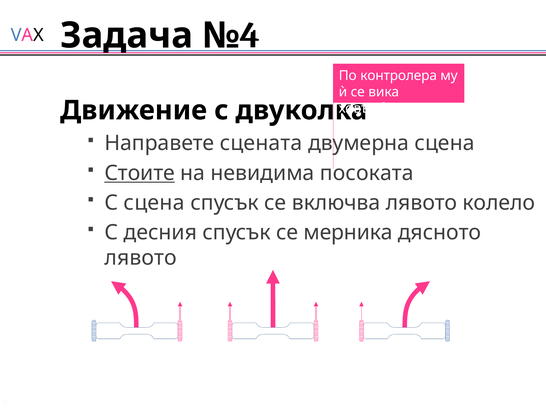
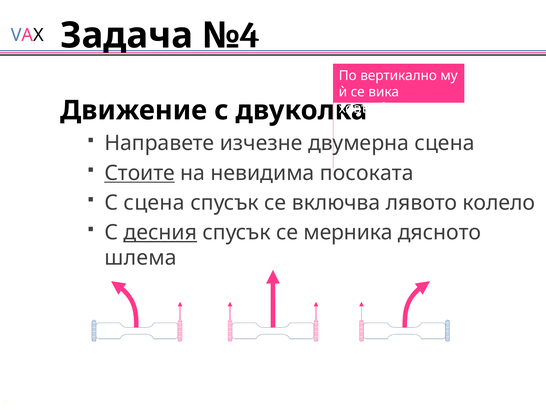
контролера: контролера -> вертикално (399, 76)
сцената: сцената -> изчезне (261, 143)
десния underline: none -> present (160, 232)
лявото: лявото -> шлема (141, 258)
